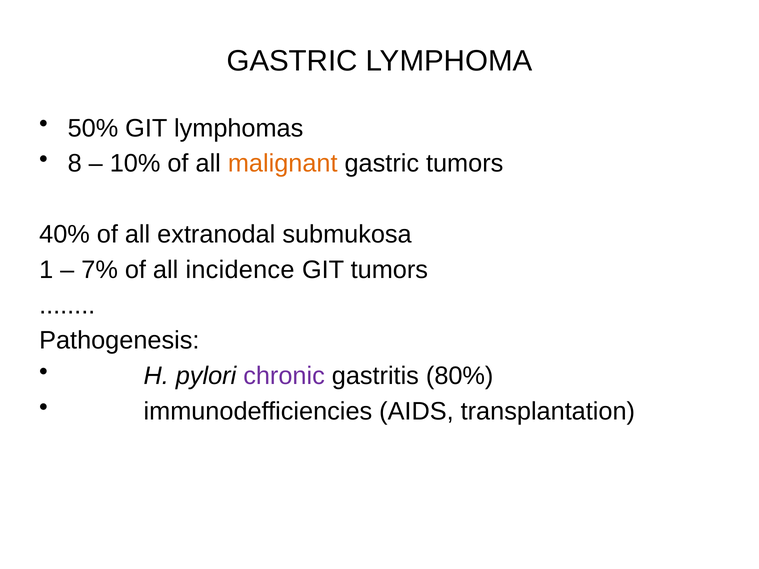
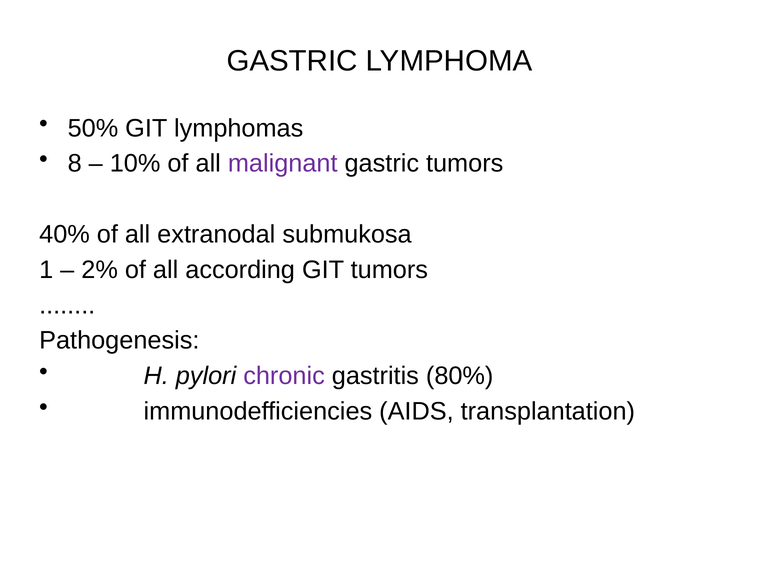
malignant colour: orange -> purple (283, 164)
7%: 7% -> 2% (100, 270)
incidence: incidence -> according (240, 270)
